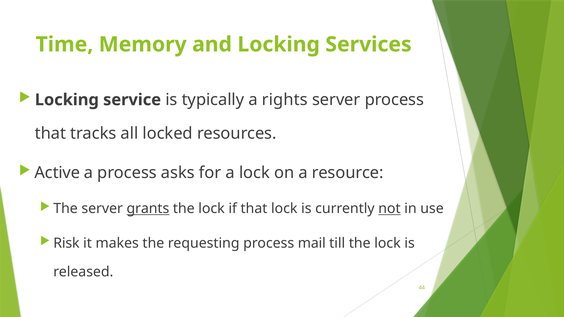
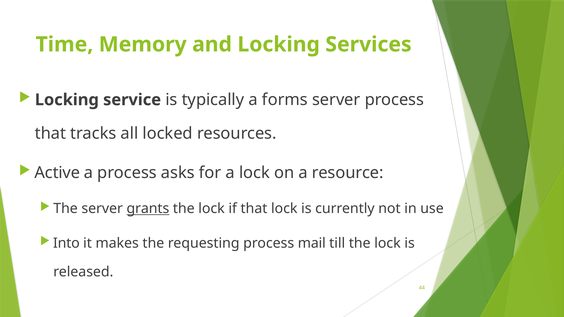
rights: rights -> forms (285, 100)
not underline: present -> none (389, 209)
Risk: Risk -> Into (66, 243)
